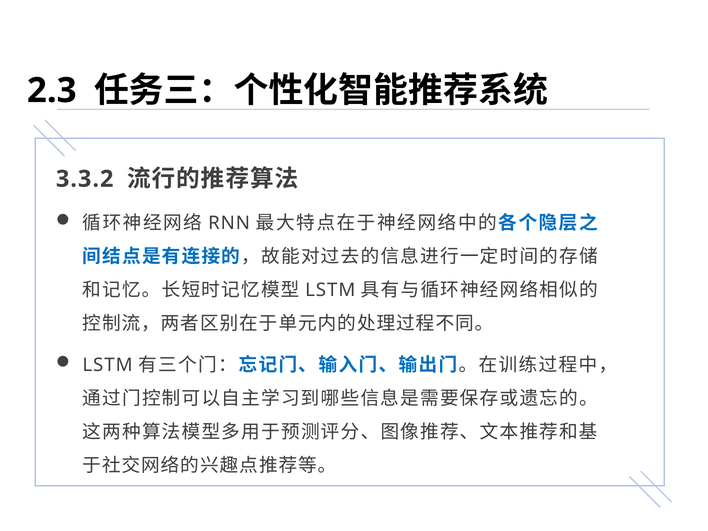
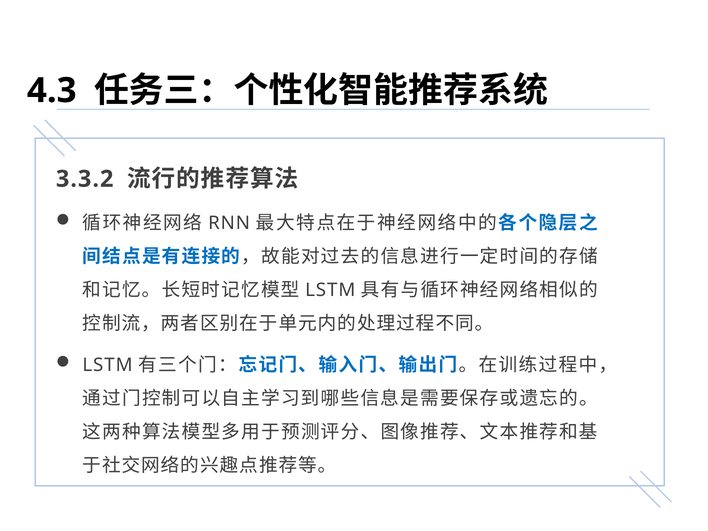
2.3: 2.3 -> 4.3 (52, 91)
